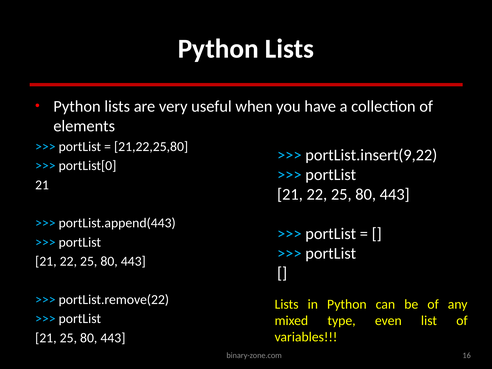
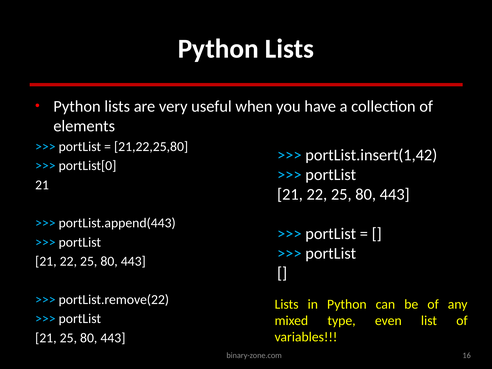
portList.insert(9,22: portList.insert(9,22 -> portList.insert(1,42 (371, 155)
